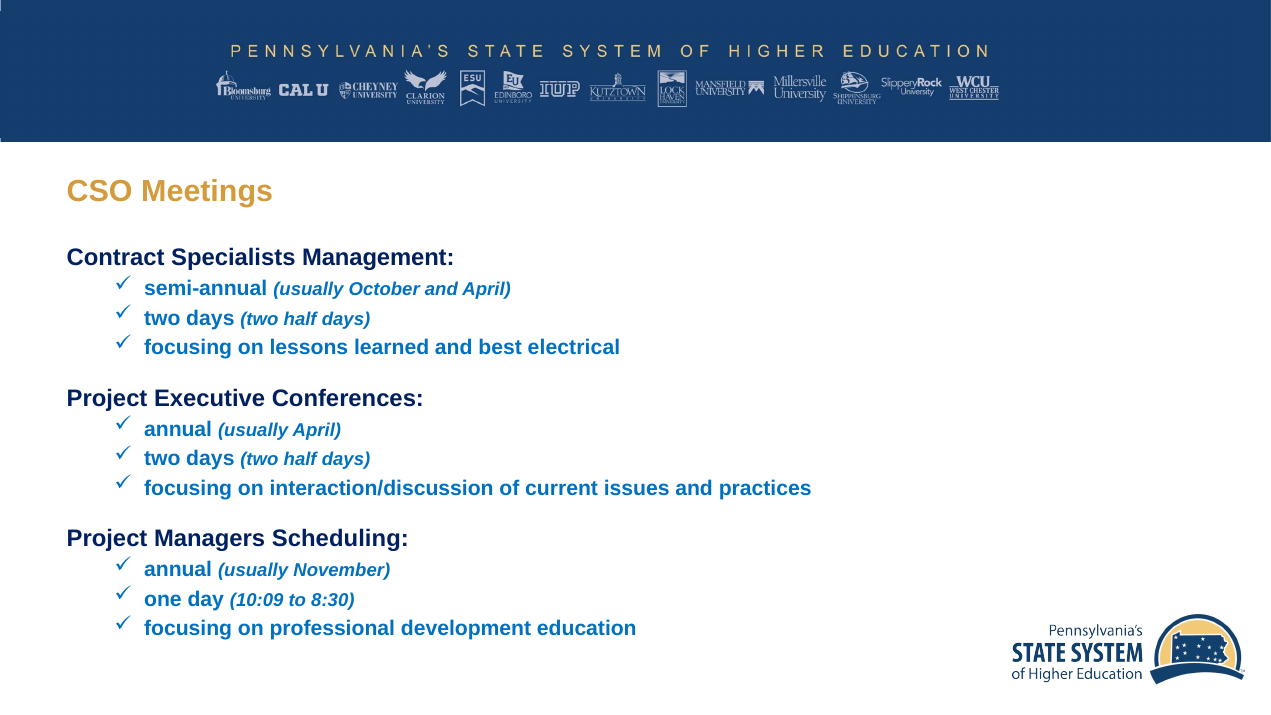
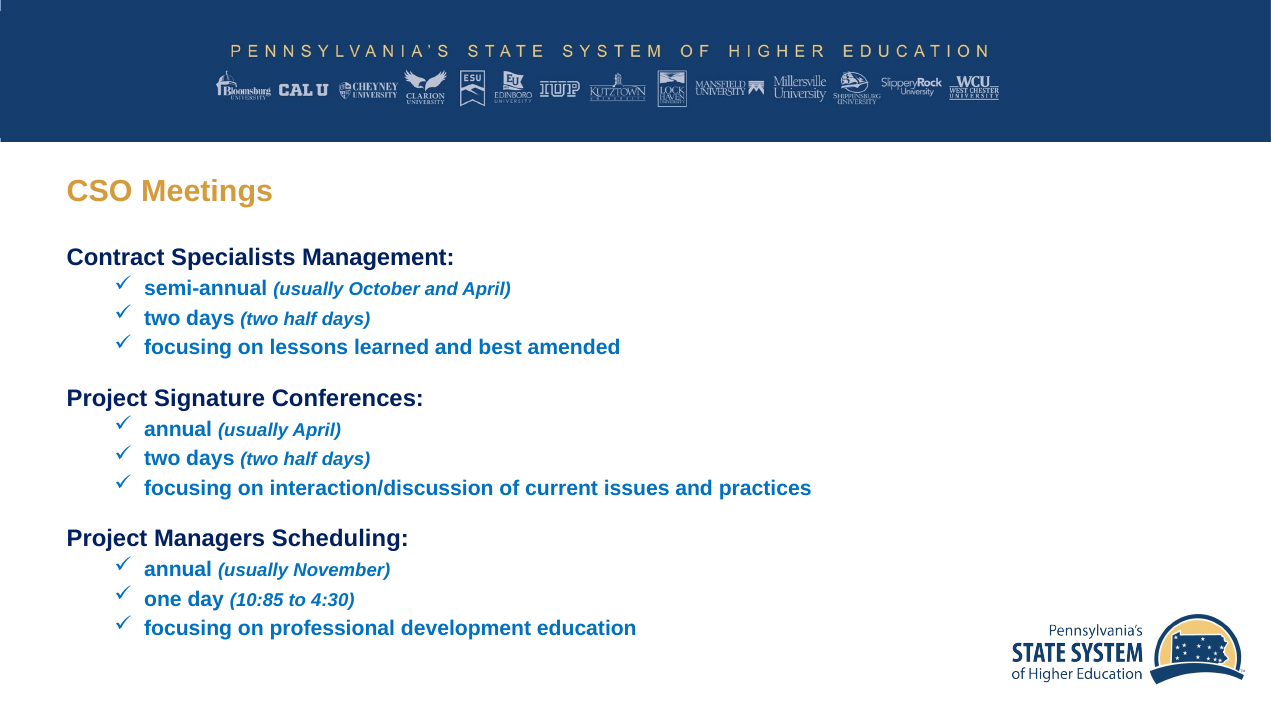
electrical: electrical -> amended (574, 347)
Executive: Executive -> Signature (210, 398)
10:09: 10:09 -> 10:85 (257, 600)
8:30: 8:30 -> 4:30 (333, 600)
